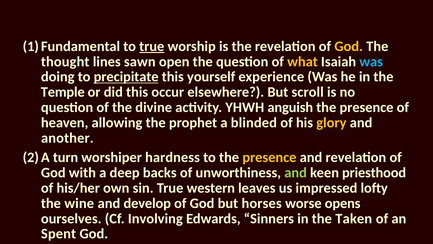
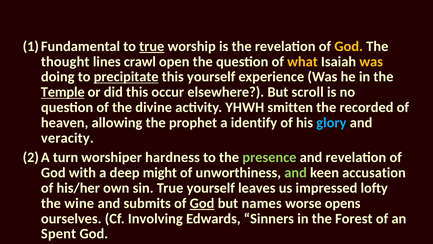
sawn: sawn -> crawl (140, 61)
was colour: light blue -> yellow (371, 61)
Temple underline: none -> present (63, 92)
anguish: anguish -> smitten (290, 107)
presence: presence -> recorded (367, 107)
blinded: blinded -> identify (254, 122)
glory colour: yellow -> light blue (331, 122)
another: another -> veracity (67, 138)
presence colour: yellow -> light green (269, 157)
backs: backs -> might (160, 172)
priesthood: priesthood -> accusation (374, 172)
True western: western -> yourself (211, 188)
develop: develop -> submits (147, 203)
God underline: none -> present (202, 203)
horses: horses -> names (262, 203)
Taken: Taken -> Forest (354, 218)
